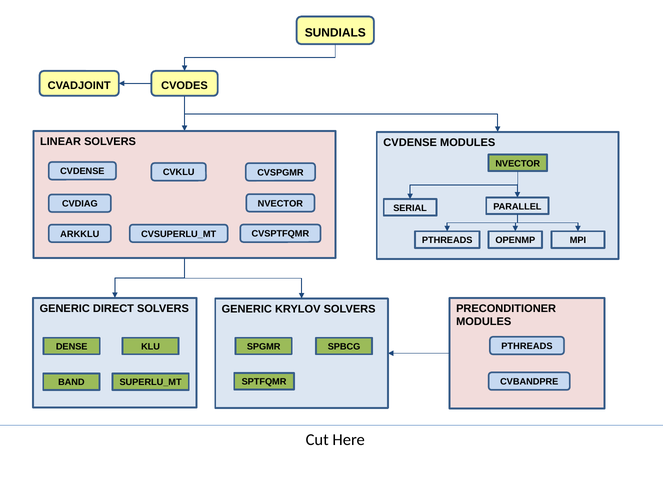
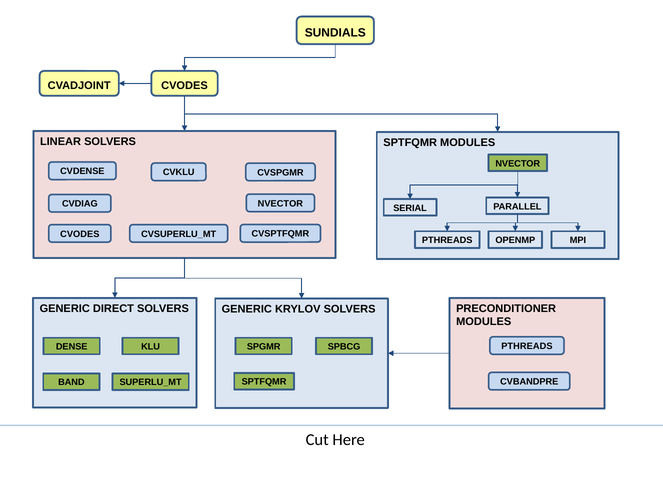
LINEAR SOLVERS CVDENSE: CVDENSE -> SPTFQMR (410, 143)
ARKKLU: ARKKLU -> CVODES (80, 234)
